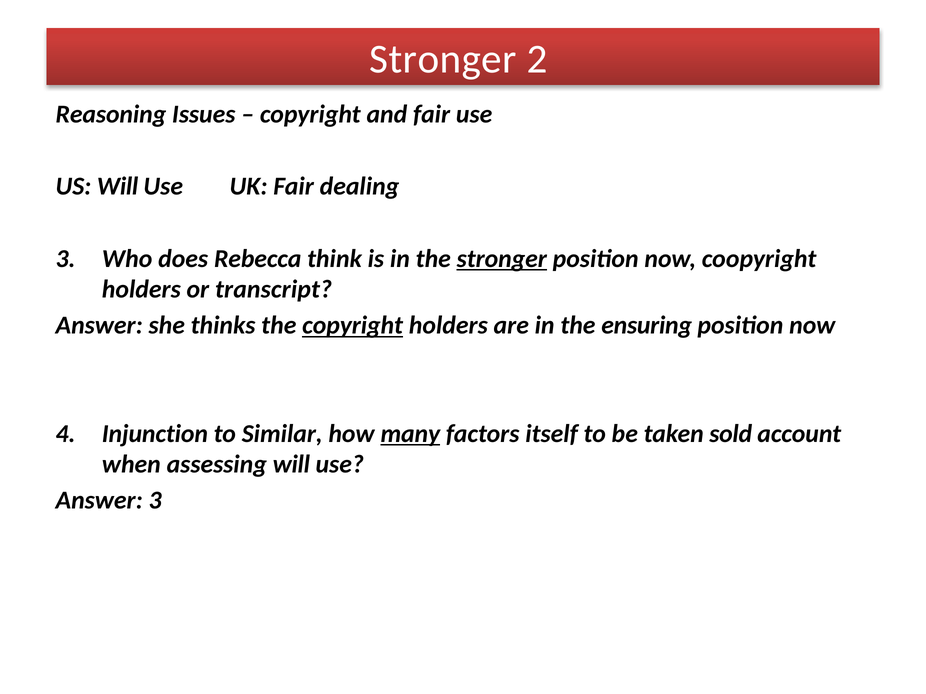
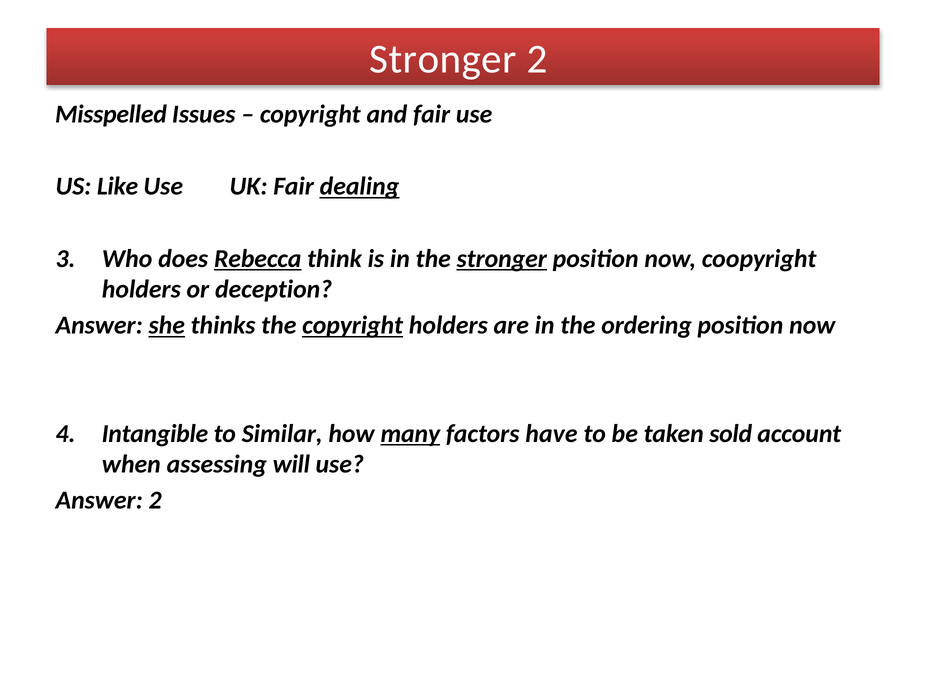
Reasoning: Reasoning -> Misspelled (111, 115)
US Will: Will -> Like (118, 187)
dealing underline: none -> present (359, 187)
Rebecca underline: none -> present (258, 259)
transcript: transcript -> deception (274, 290)
she underline: none -> present (167, 326)
ensuring: ensuring -> ordering (647, 326)
Injunction: Injunction -> Intangible (155, 434)
itself: itself -> have (551, 434)
Answer 3: 3 -> 2 (155, 501)
